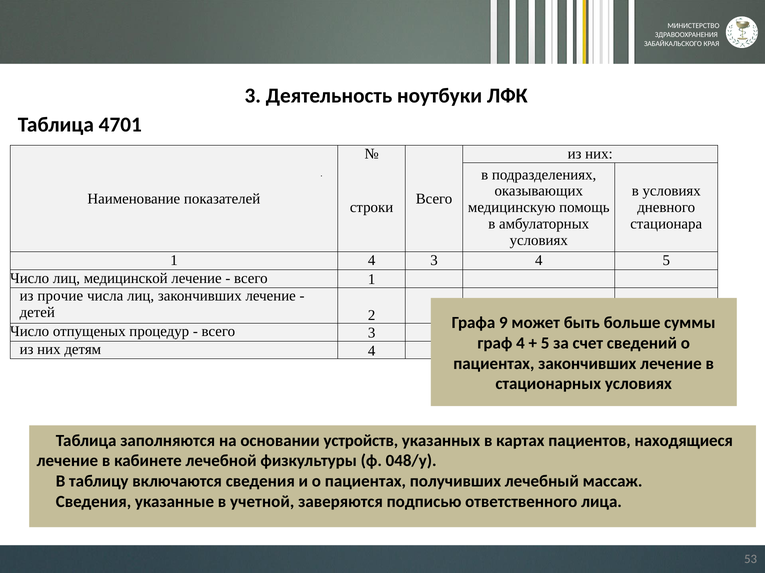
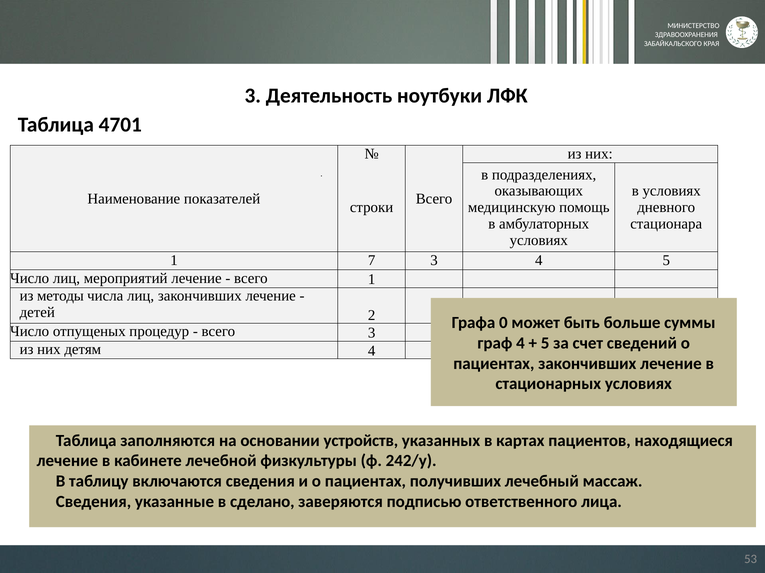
1 4: 4 -> 7 (372, 261)
медицинской: медицинской -> мероприятий (126, 278)
прочие: прочие -> методы (60, 296)
9: 9 -> 0 (503, 323)
048/у: 048/у -> 242/у (411, 461)
учетной: учетной -> сделано (262, 502)
